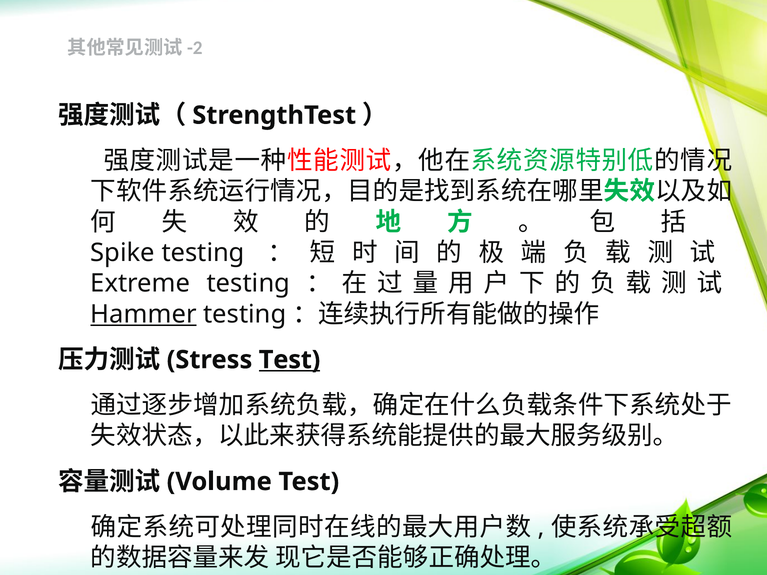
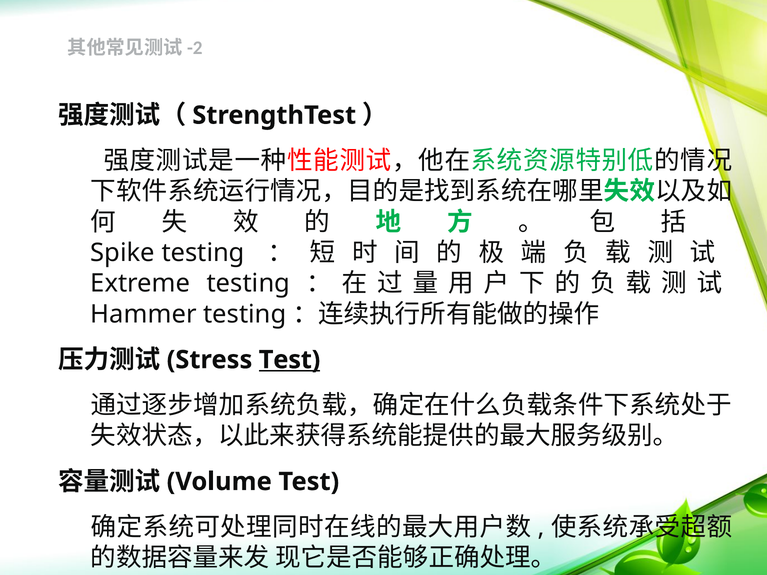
Hammer underline: present -> none (144, 314)
